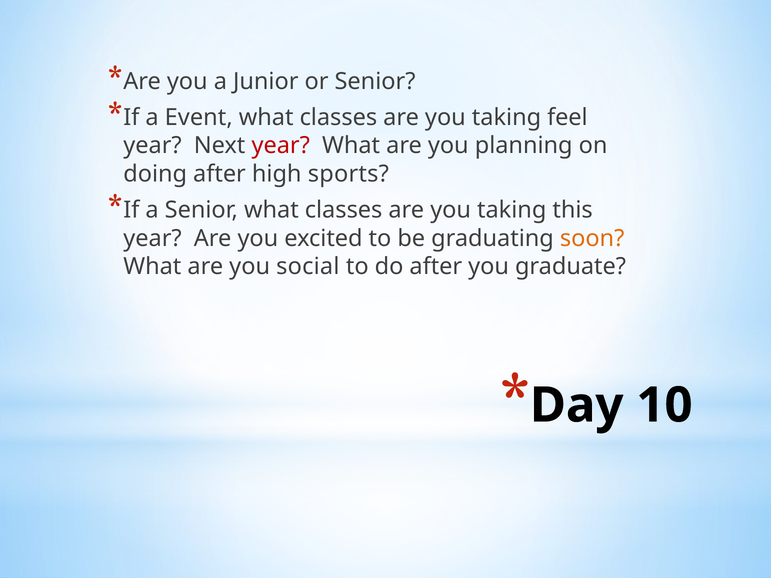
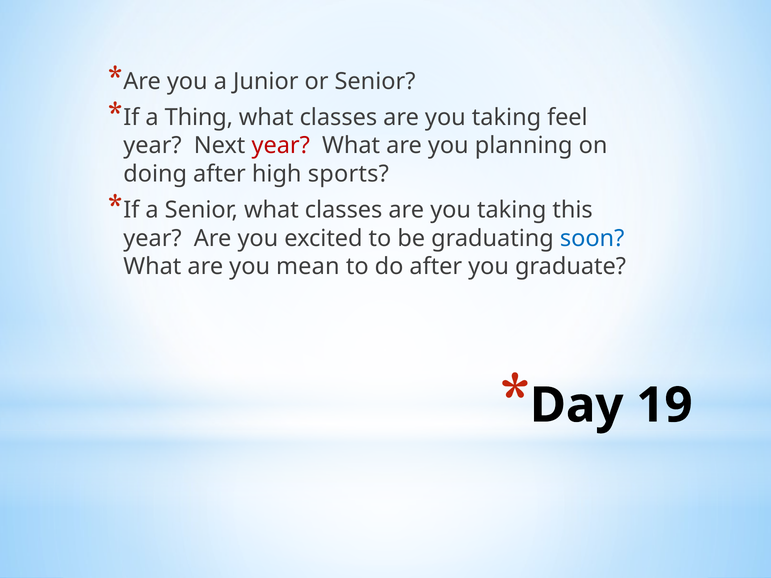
Event: Event -> Thing (199, 117)
soon colour: orange -> blue (592, 238)
social: social -> mean (308, 267)
10: 10 -> 19 (664, 406)
